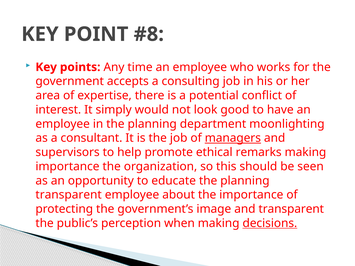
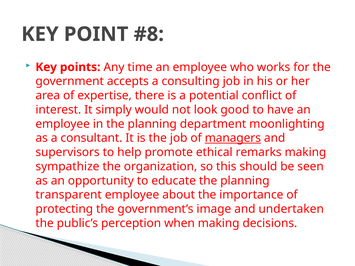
importance: importance -> sympathize (67, 167)
and transparent: transparent -> undertaken (291, 209)
decisions underline: present -> none (270, 223)
